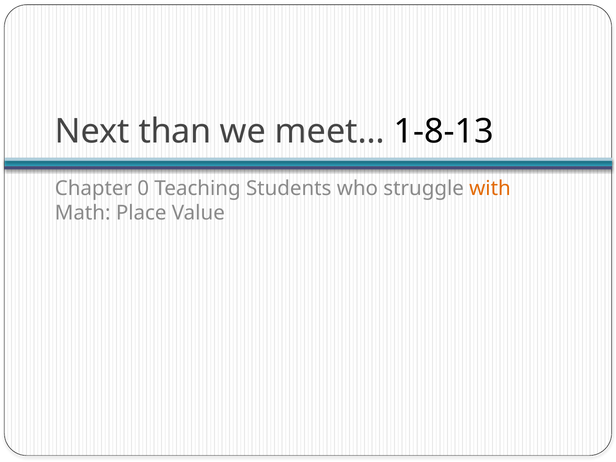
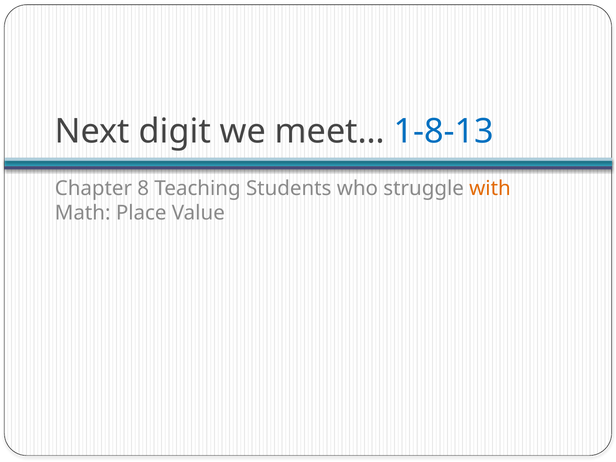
than: than -> digit (175, 132)
1-8-13 colour: black -> blue (444, 132)
0: 0 -> 8 (143, 188)
